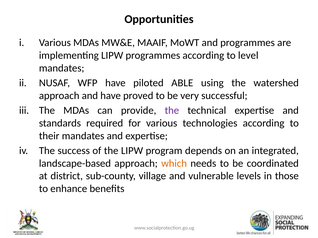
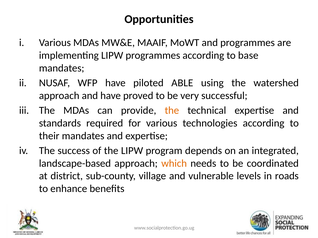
level: level -> base (248, 56)
the colour: purple -> orange (172, 111)
those: those -> roads (287, 176)
